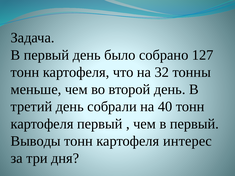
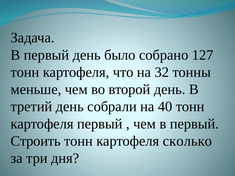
Выводы: Выводы -> Строить (36, 141)
интерес: интерес -> сколько (187, 141)
